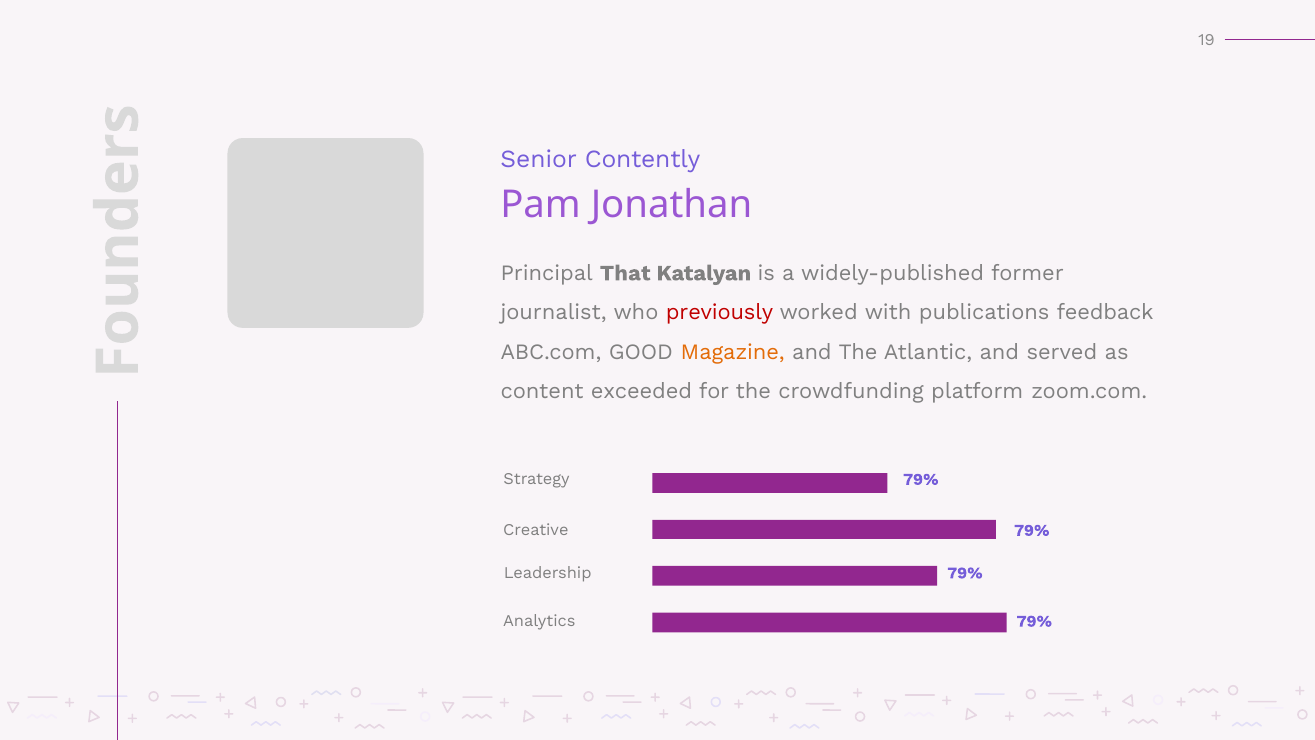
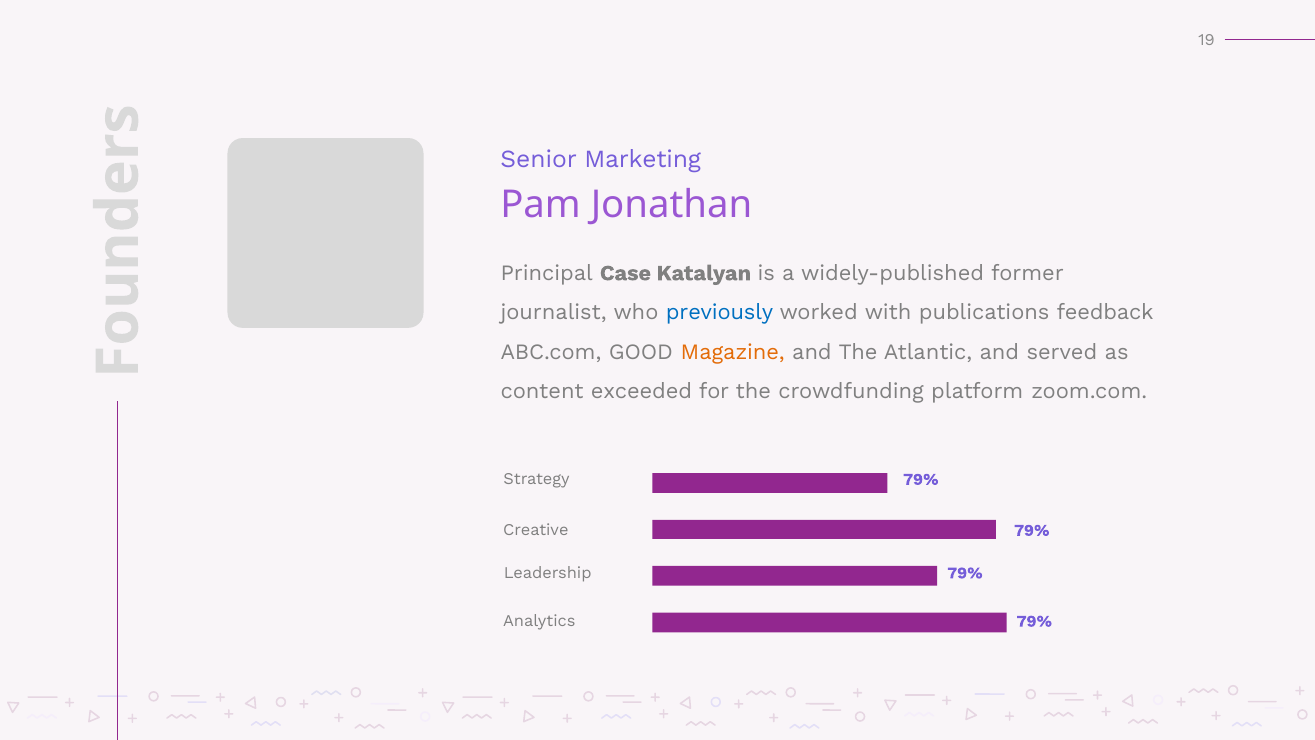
Contently: Contently -> Marketing (643, 159)
That: That -> Case (625, 273)
previously colour: red -> blue (720, 312)
